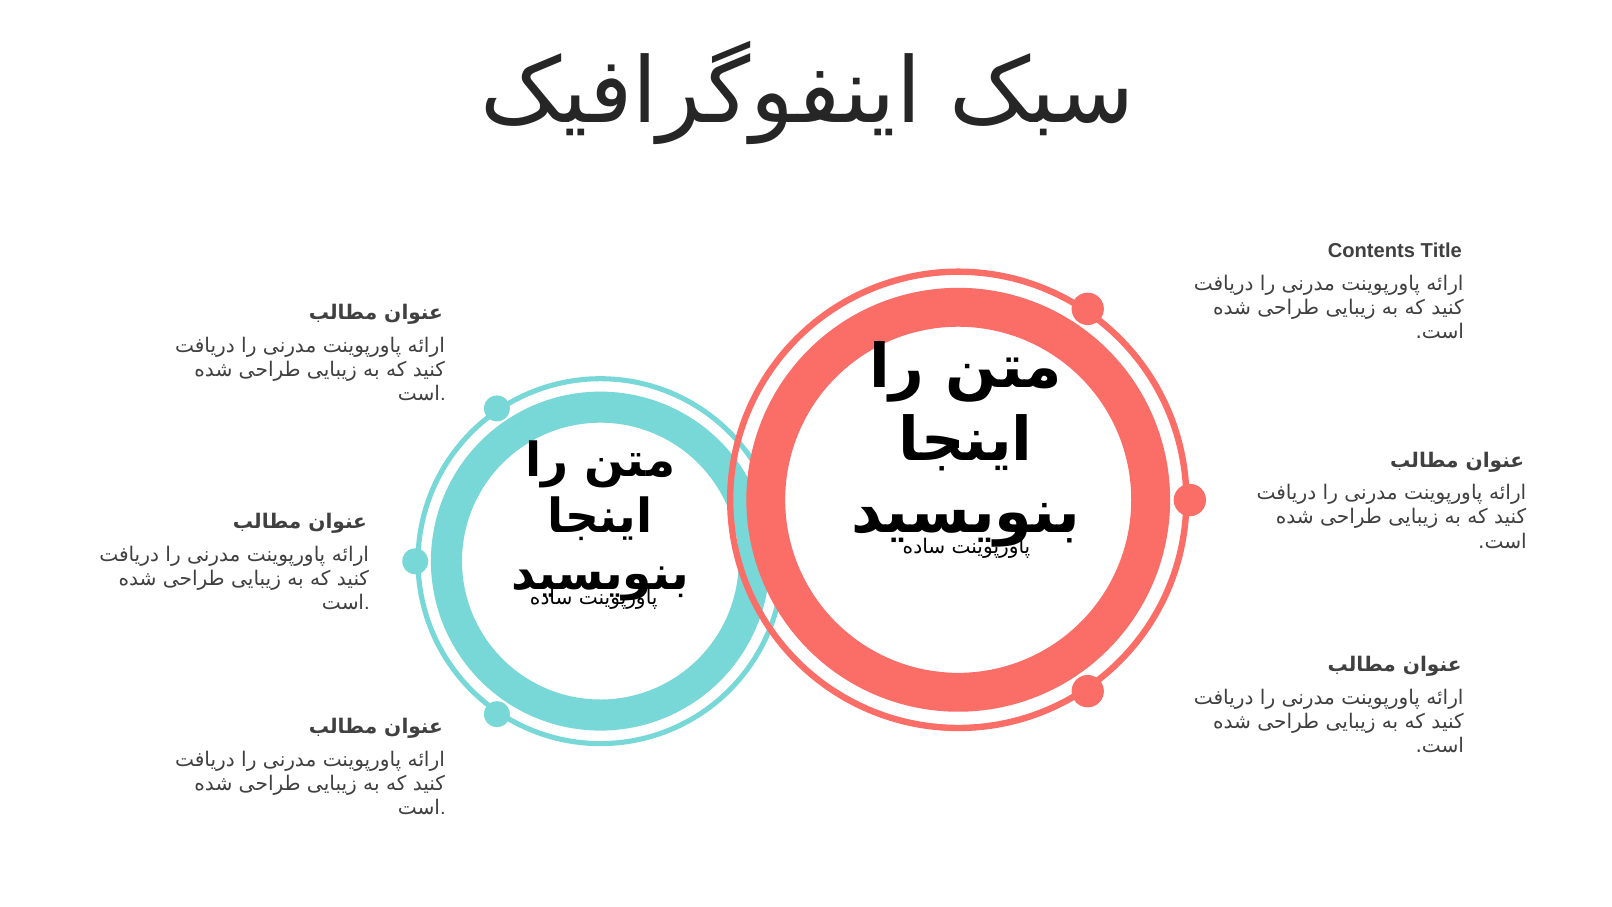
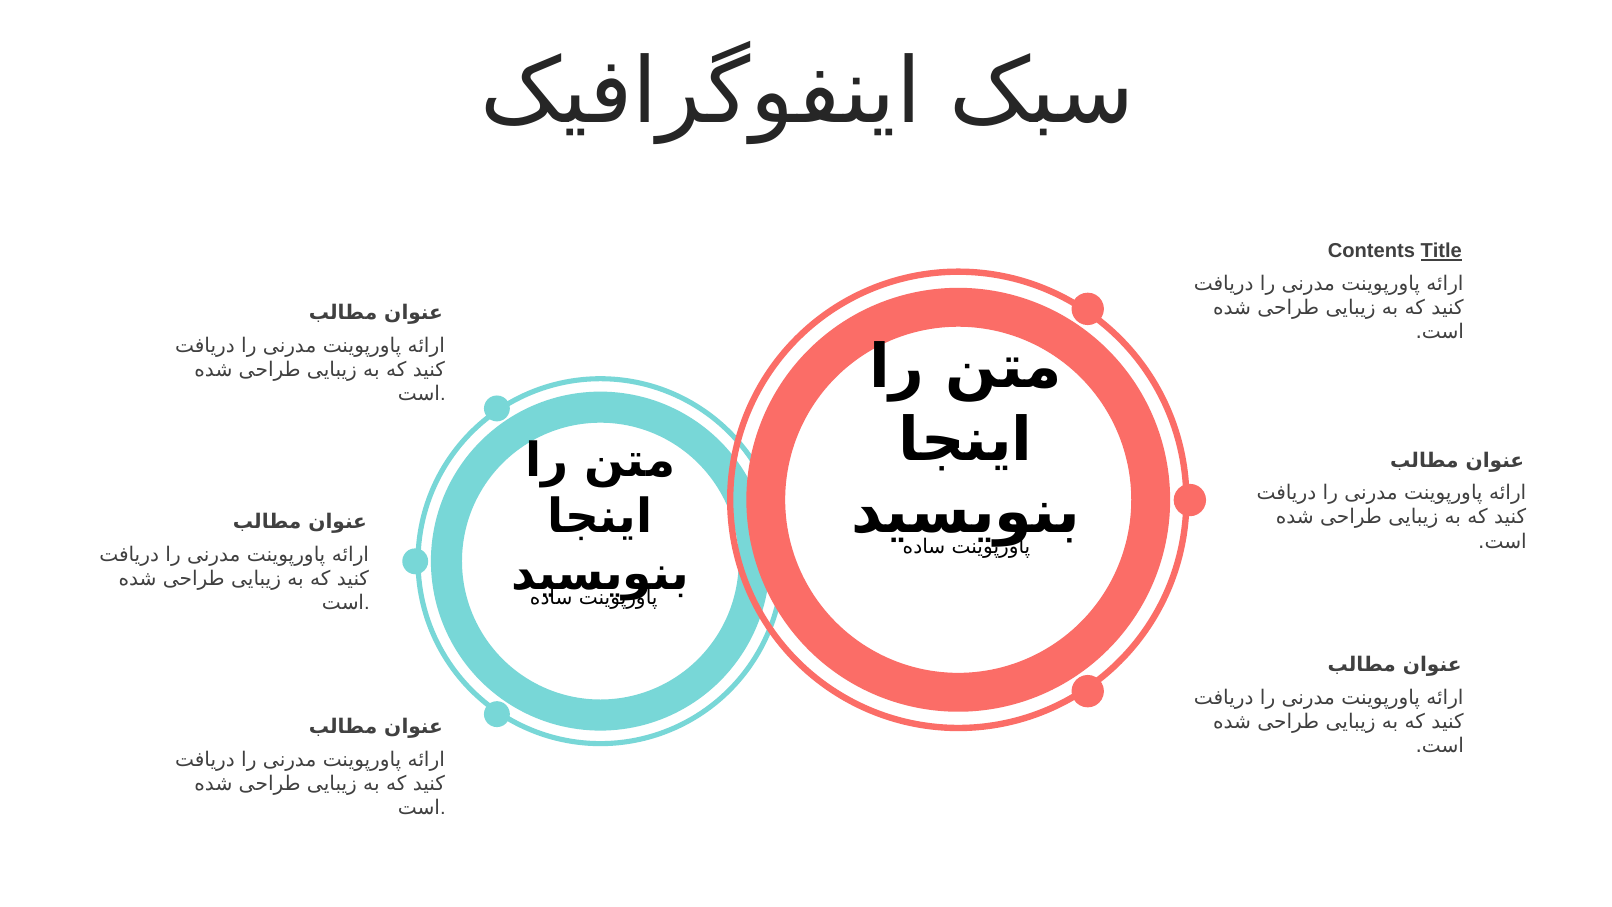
Title underline: none -> present (1441, 251)
